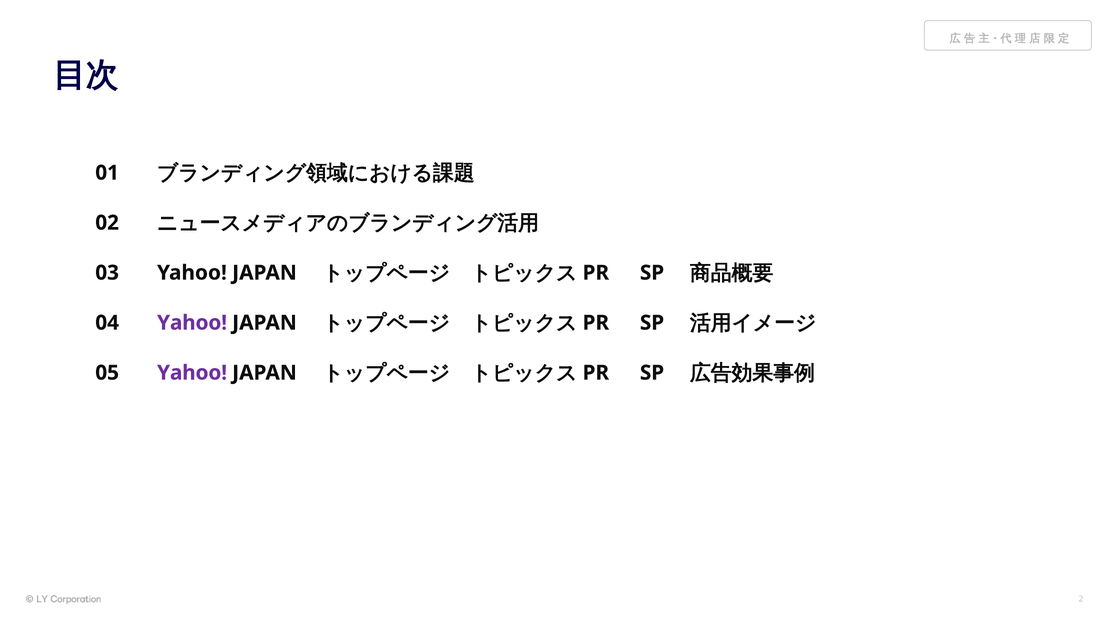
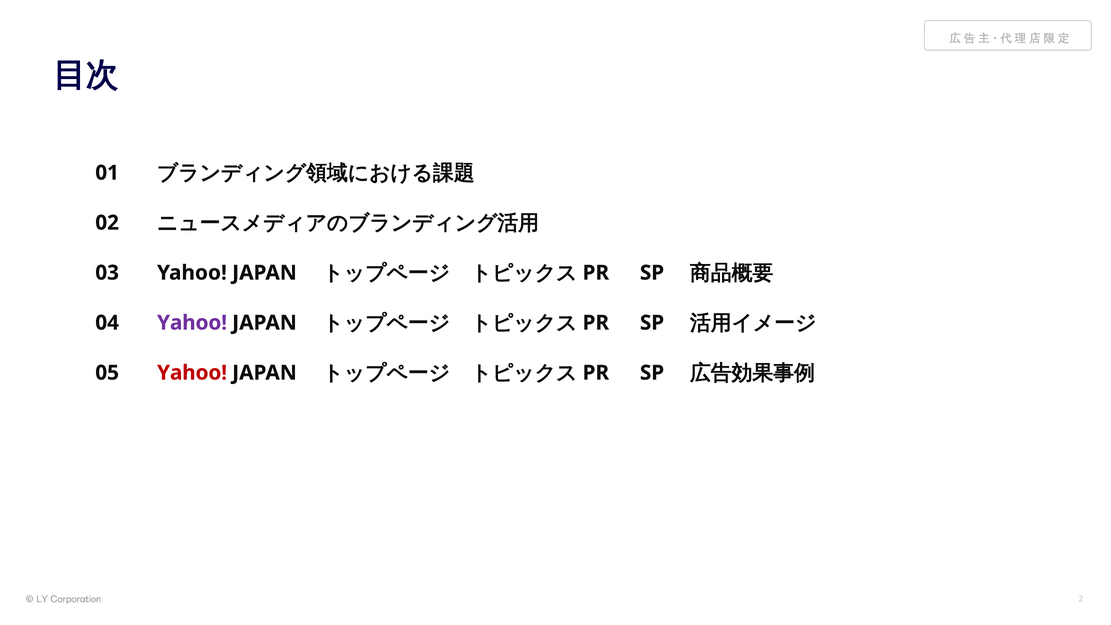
Yahoo colour: purple -> red (192, 373)
